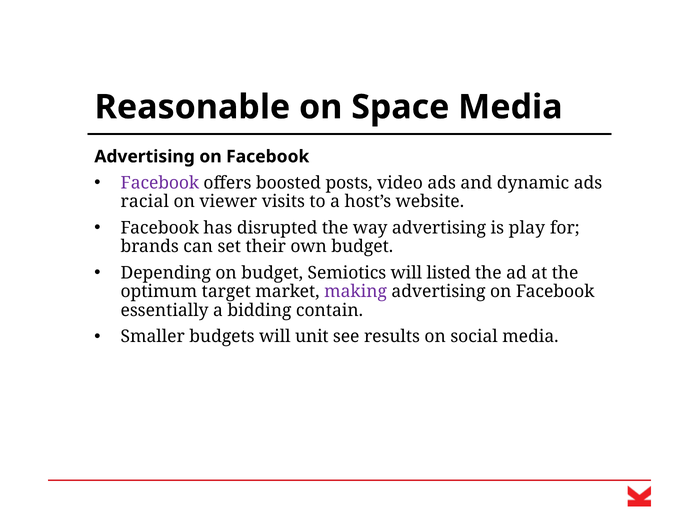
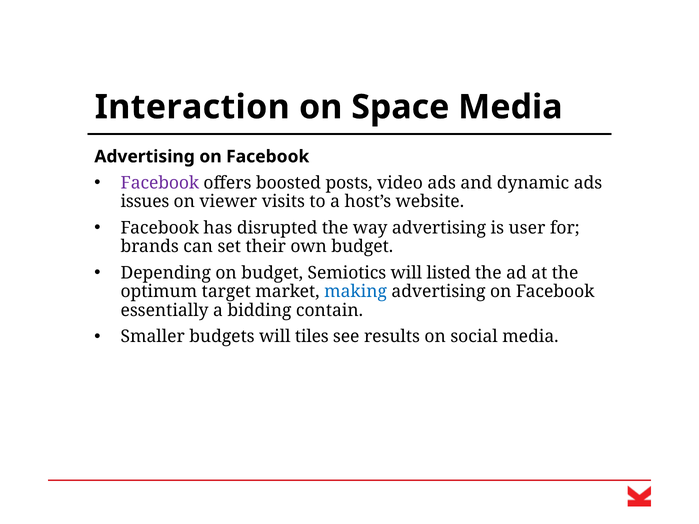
Reasonable: Reasonable -> Interaction (192, 107)
racial: racial -> issues (145, 202)
play: play -> user (527, 228)
making colour: purple -> blue (356, 292)
unit: unit -> tiles (312, 337)
